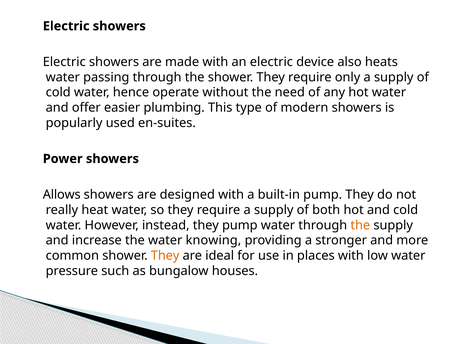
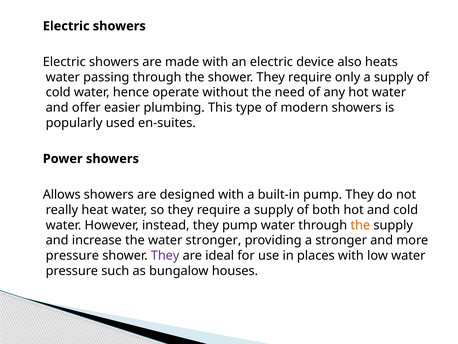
water knowing: knowing -> stronger (213, 240)
common: common -> pressure (72, 255)
They colour: orange -> purple (165, 255)
